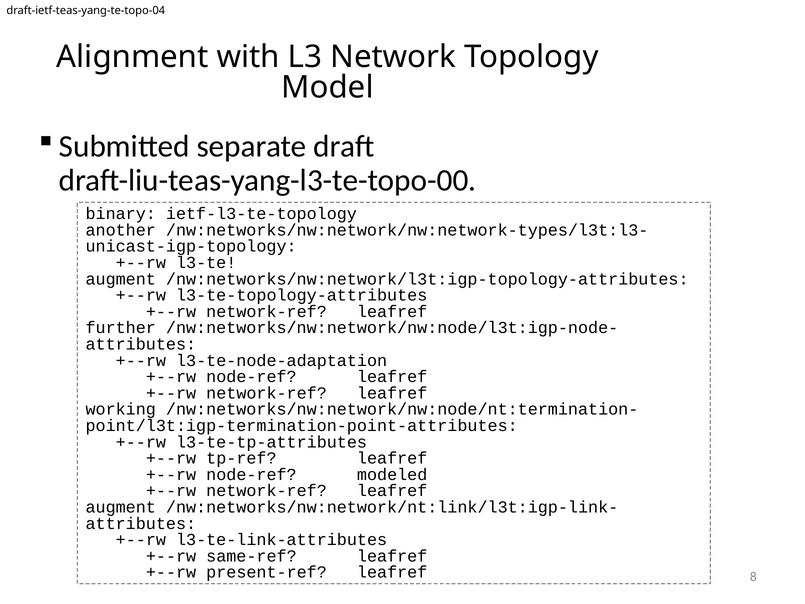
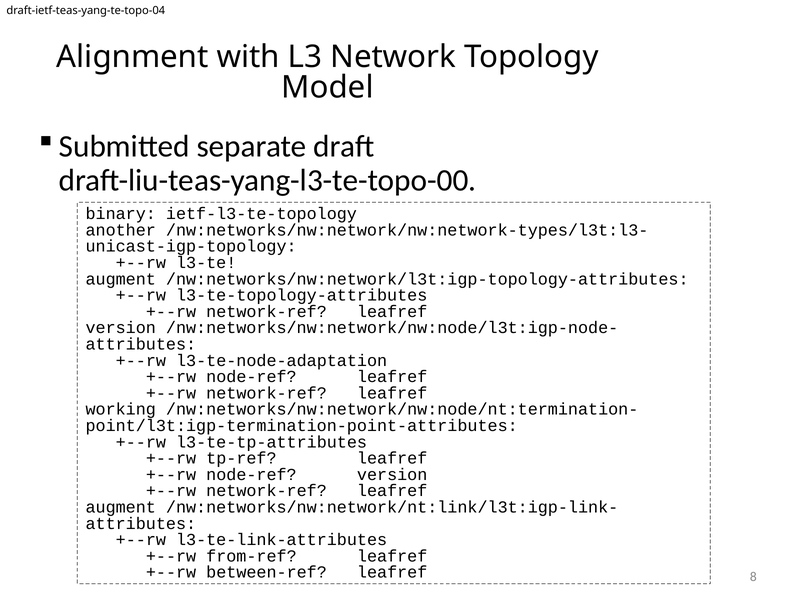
further: further -> version (121, 328)
node-ref modeled: modeled -> version (392, 474)
same-ref: same-ref -> from-ref (251, 556)
present-ref: present-ref -> between-ref (267, 572)
